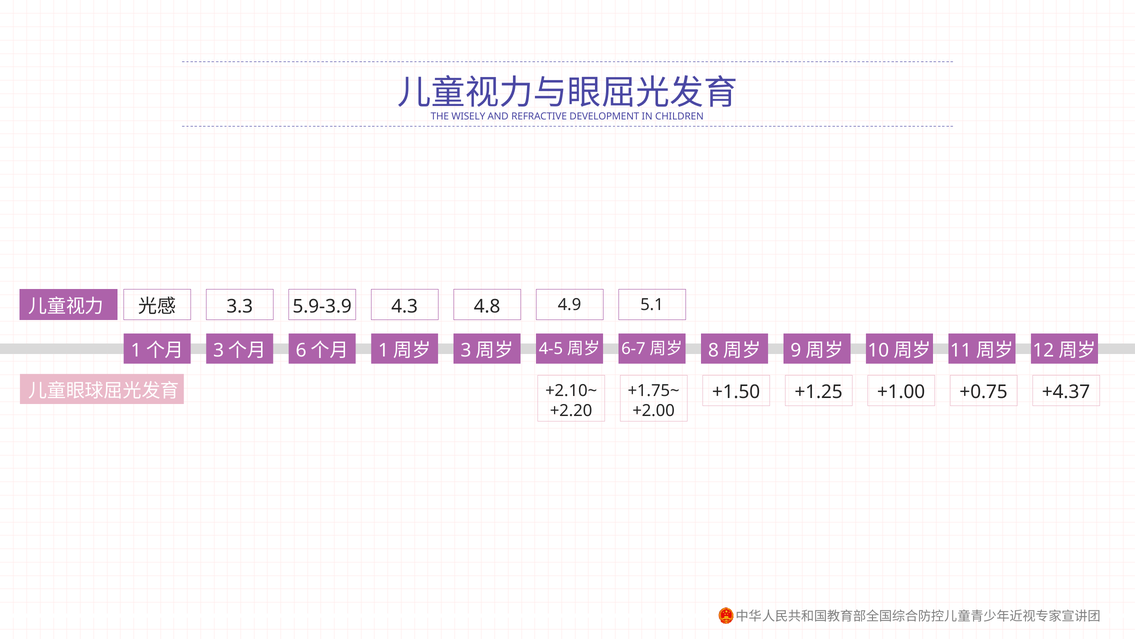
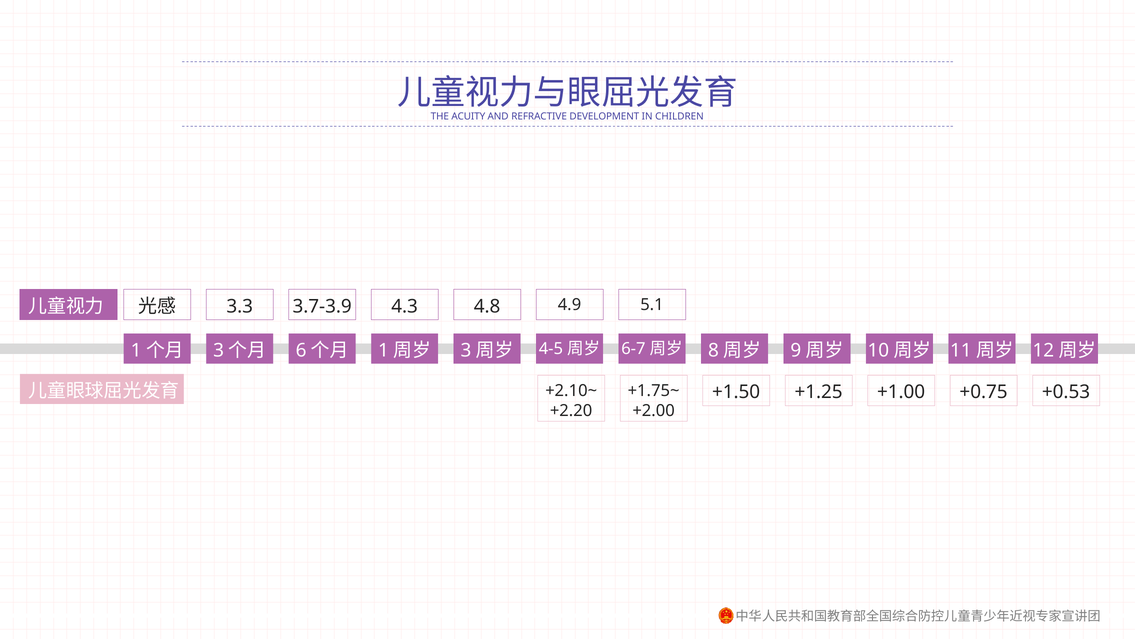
WISELY: WISELY -> ACUITY (468, 116)
5.9-3.9: 5.9-3.9 -> 3.7-3.9 (322, 306)
+4.37: +4.37 -> +0.53 (1066, 392)
